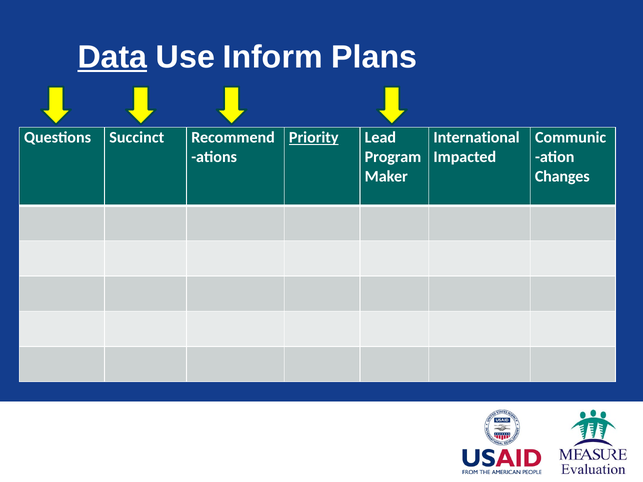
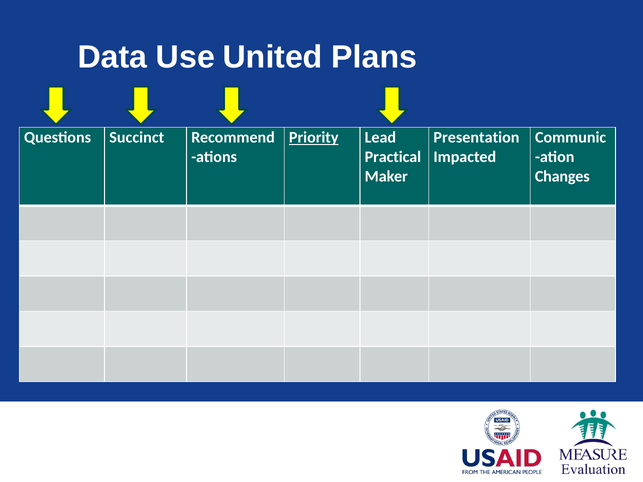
Data underline: present -> none (112, 57)
Inform: Inform -> United (273, 57)
International: International -> Presentation (476, 137)
Program: Program -> Practical (393, 157)
